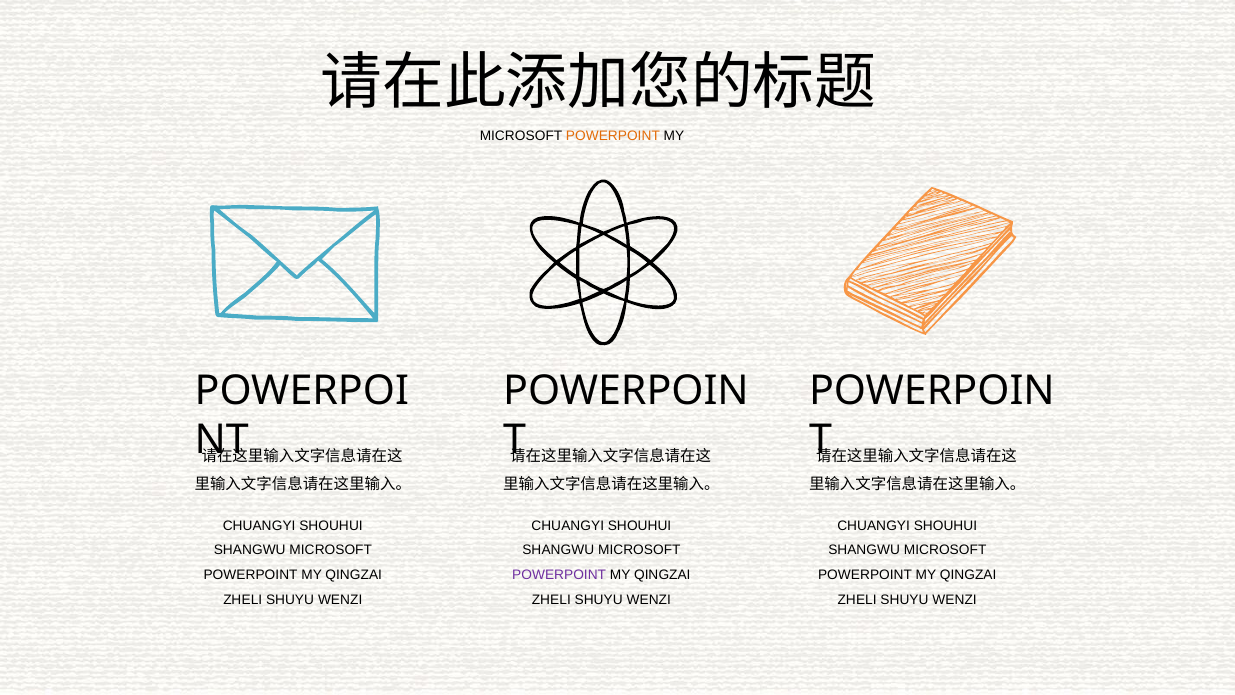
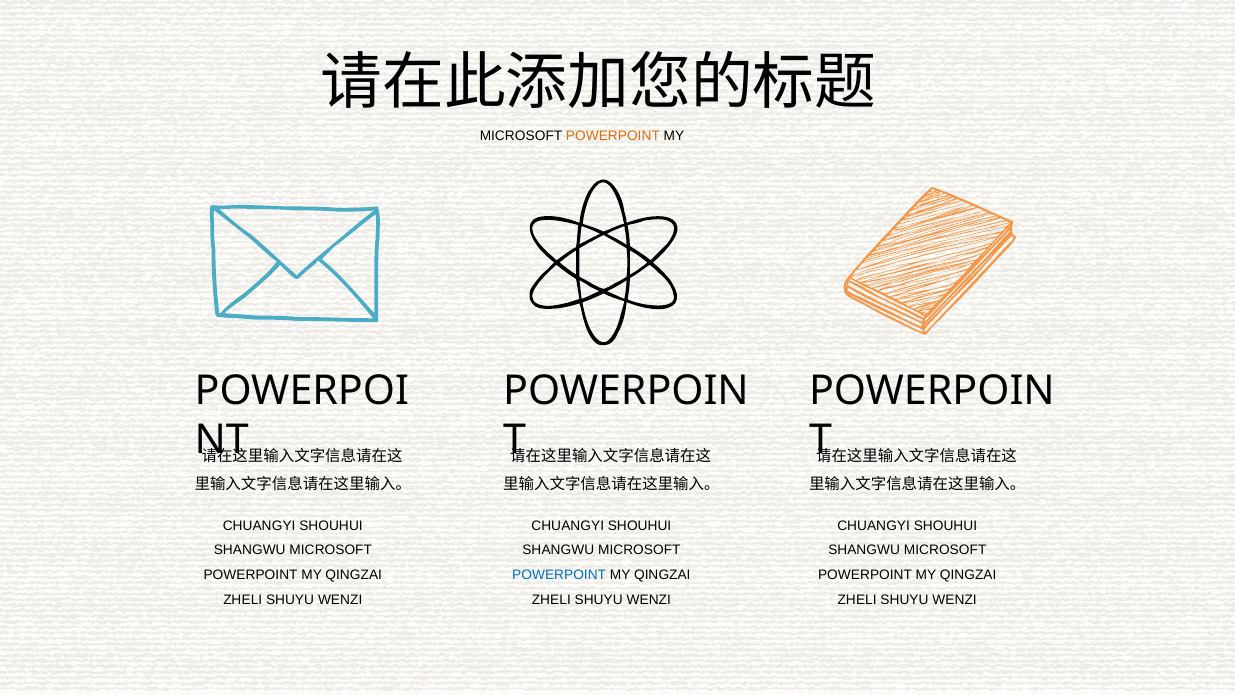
POWERPOINT colour: purple -> blue (559, 575)
